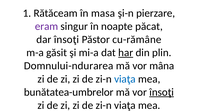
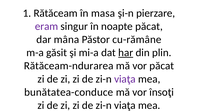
dar însoţi: însoţi -> mâna (66, 40)
Domnului-ndurarea: Domnului-ndurarea -> Rătăceam-ndurarea (69, 66)
vor mâna: mâna -> păcat (162, 66)
viaţa colour: blue -> purple (125, 79)
bunătatea-umbrelor: bunătatea-umbrelor -> bunătatea-conduce (69, 92)
însoţi underline: present -> none (162, 92)
